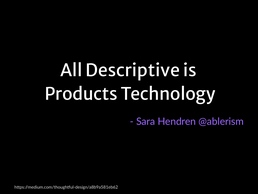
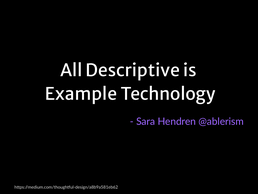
Products: Products -> Example (81, 94)
